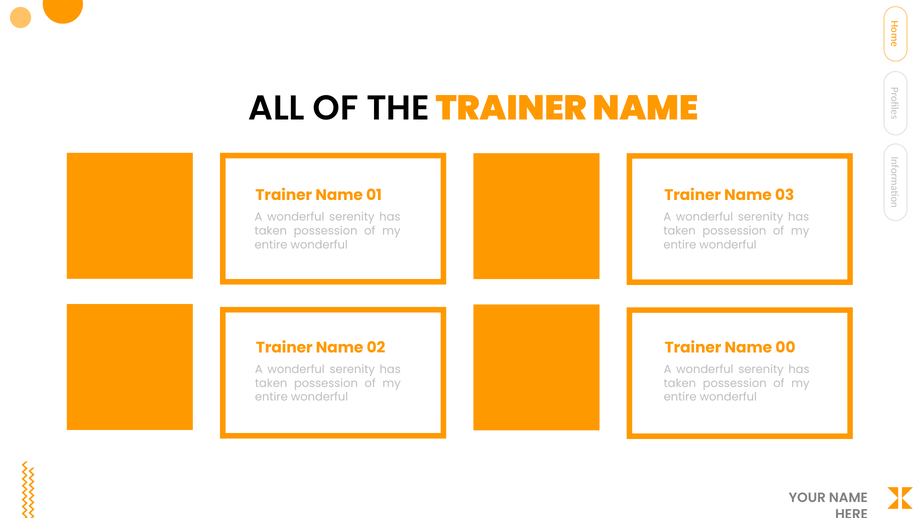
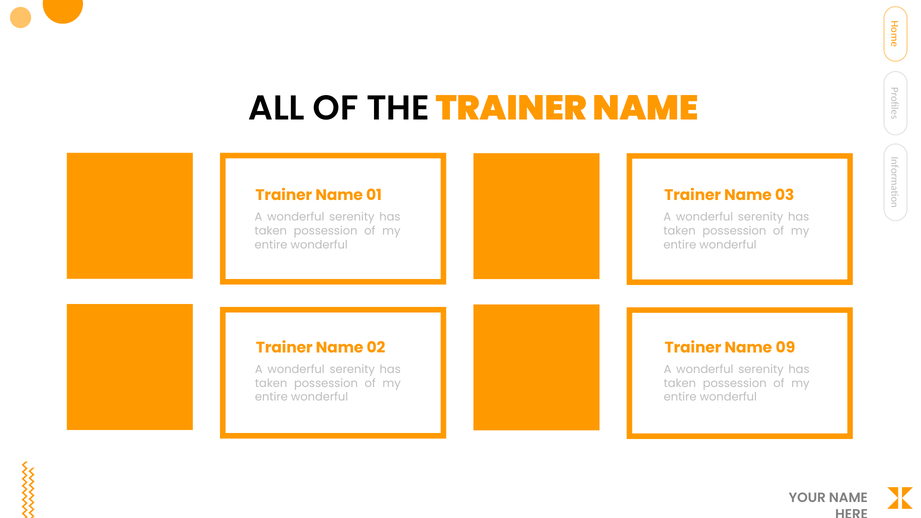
00: 00 -> 09 (785, 348)
